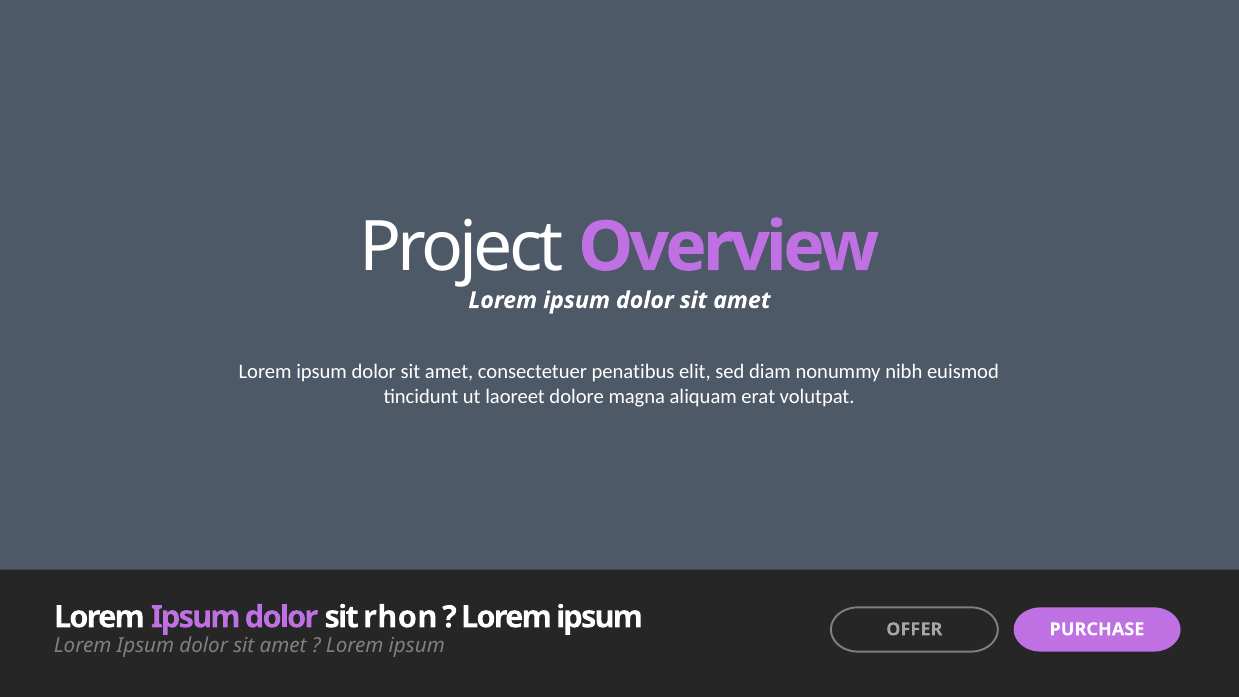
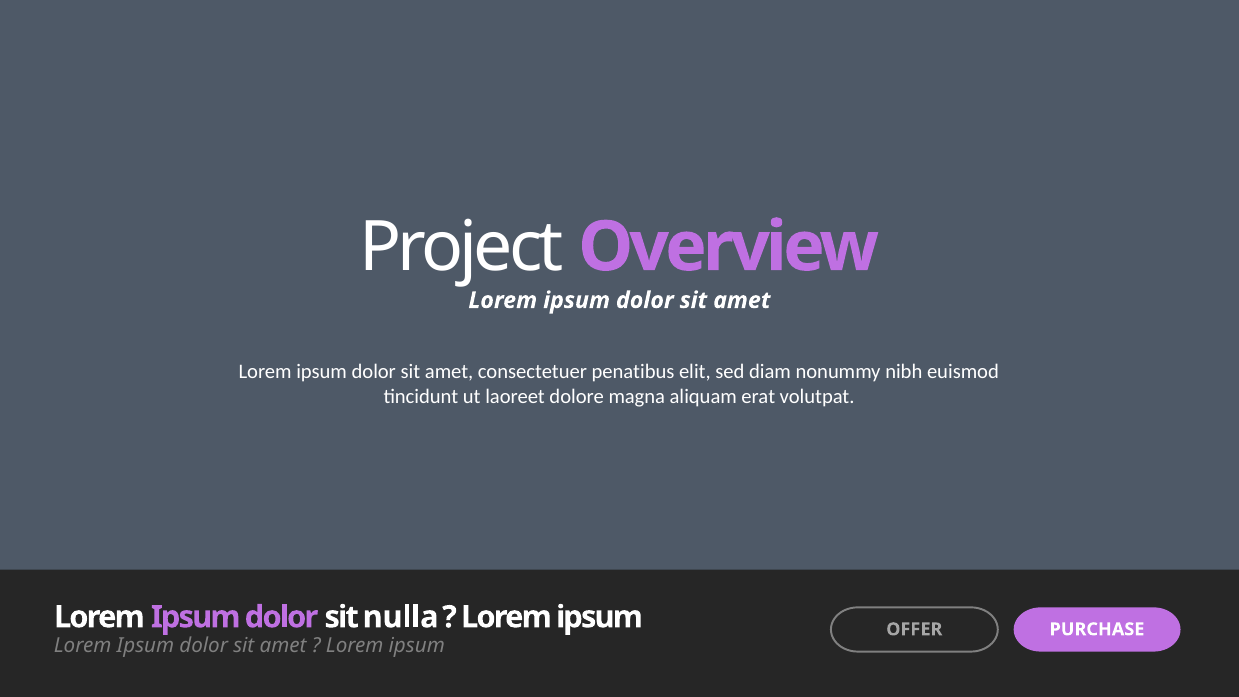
rhon: rhon -> nulla (401, 617)
